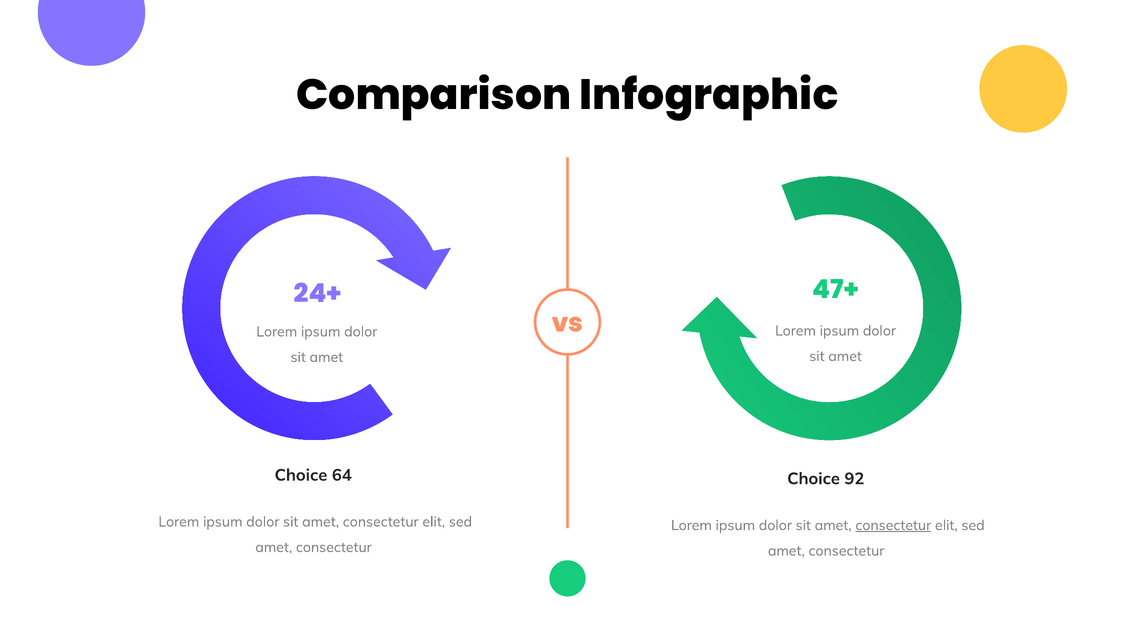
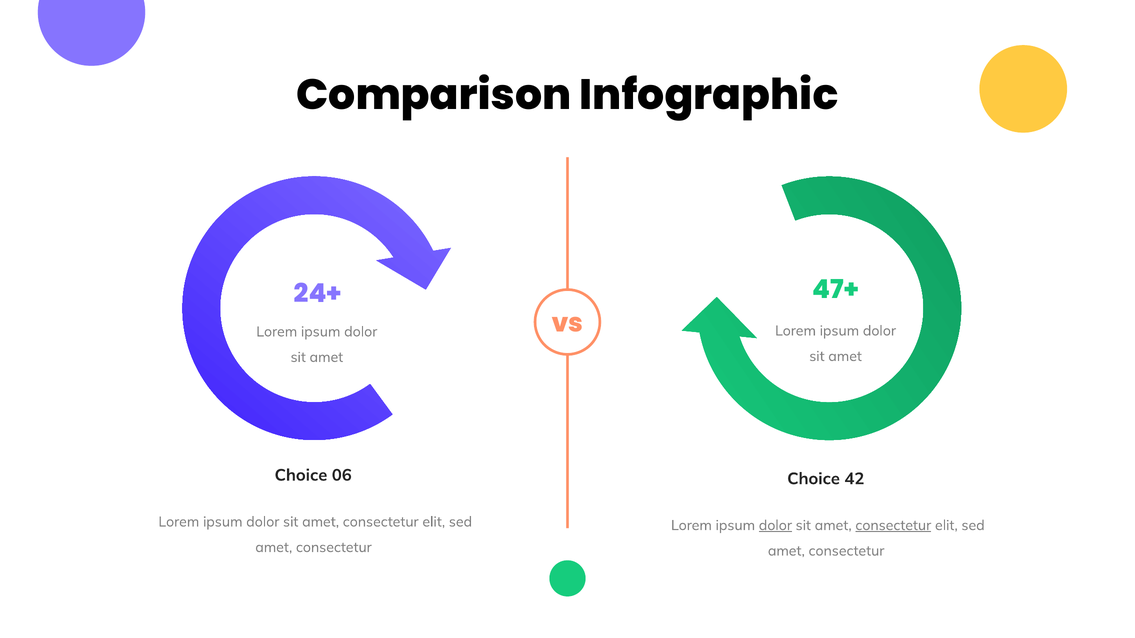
64: 64 -> 06 (342, 476)
92: 92 -> 42 (854, 479)
dolor underline: none -> present (775, 526)
